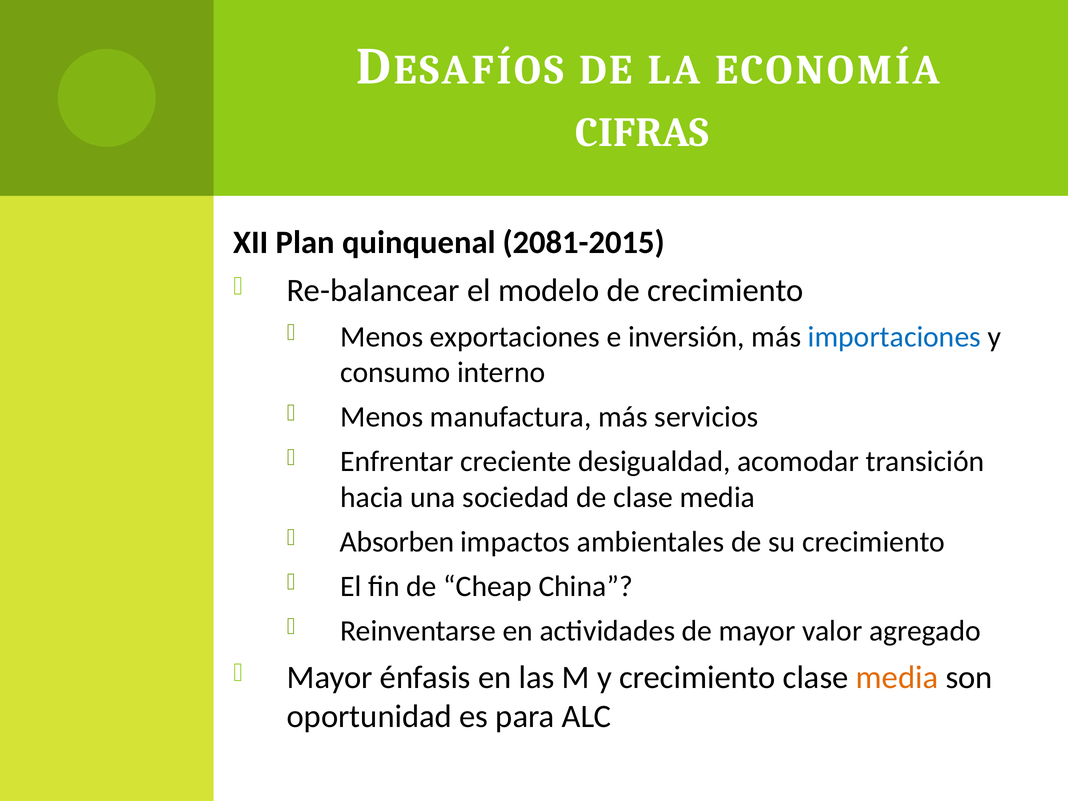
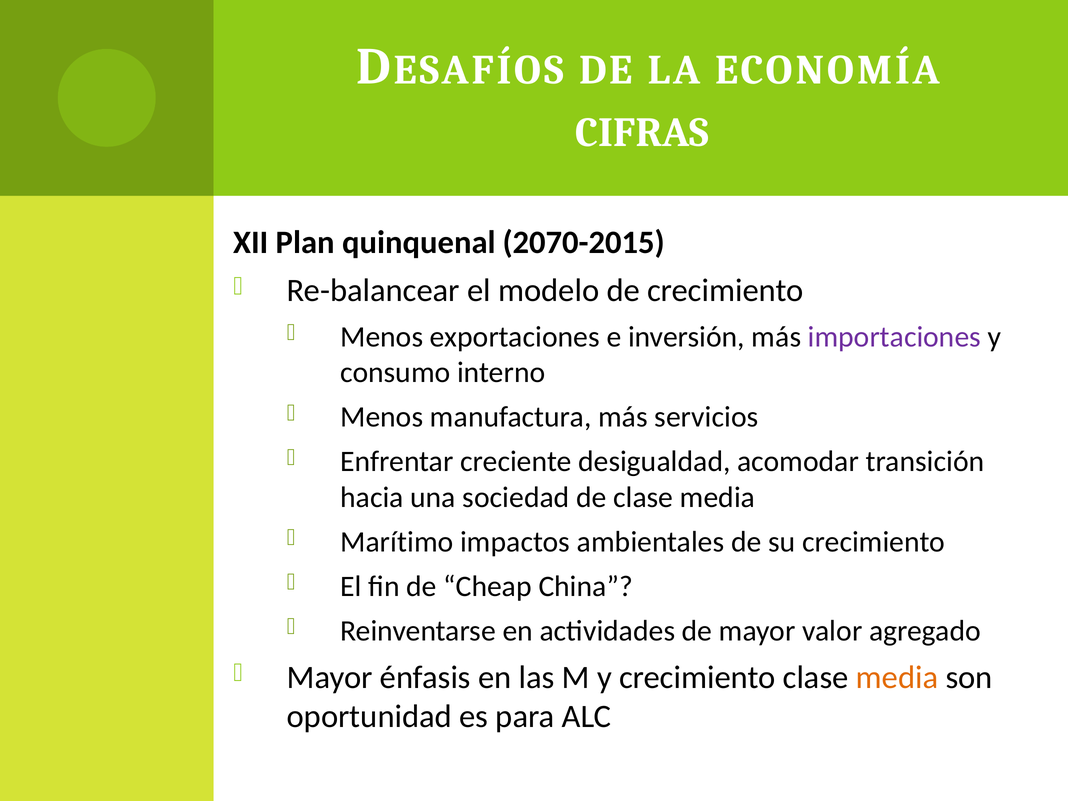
2081-2015: 2081-2015 -> 2070-2015 (584, 243)
importaciones colour: blue -> purple (894, 337)
Absorben: Absorben -> Marítimo (397, 542)
